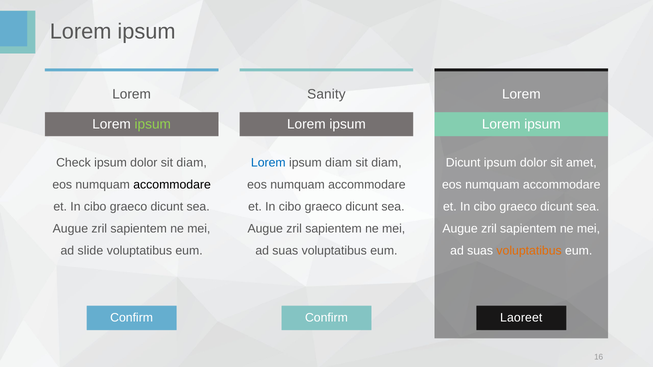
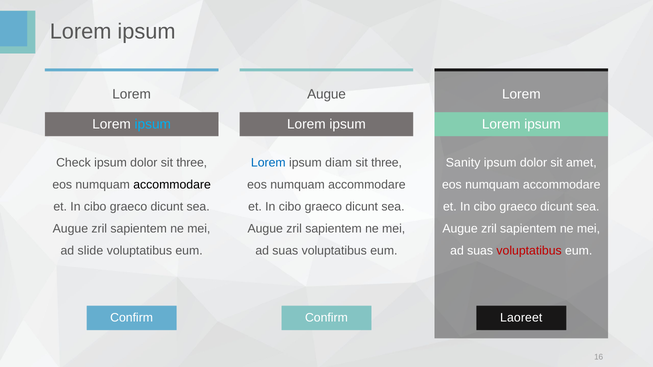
Lorem Sanity: Sanity -> Augue (327, 95)
ipsum colour: light green -> light blue (153, 124)
dolor sit diam: diam -> three (192, 163)
diam: diam -> three (387, 163)
Dicunt: Dicunt -> Sanity (463, 163)
voluptatibus colour: orange -> red (529, 251)
